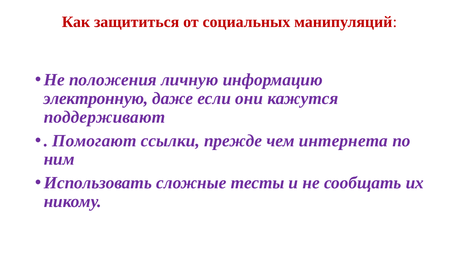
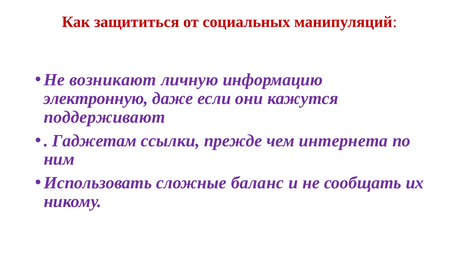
положения: положения -> возникают (113, 80)
Помогают: Помогают -> Гаджетам (95, 141)
тесты: тесты -> баланс (257, 183)
